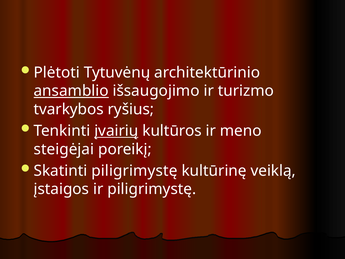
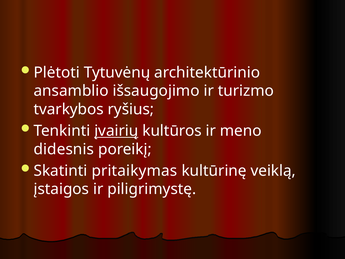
ansamblio underline: present -> none (71, 91)
steigėjai: steigėjai -> didesnis (64, 149)
Skatinti piligrimystę: piligrimystę -> pritaikymas (134, 171)
